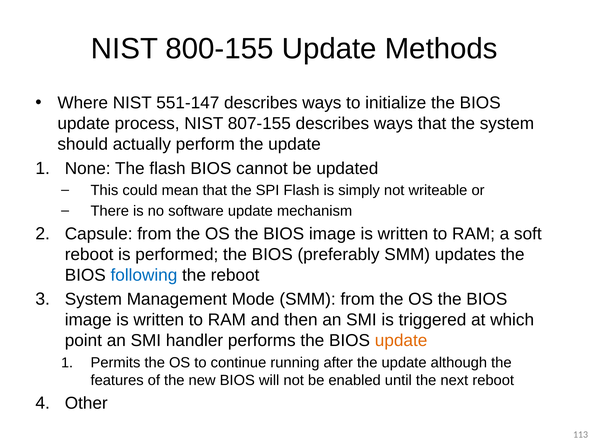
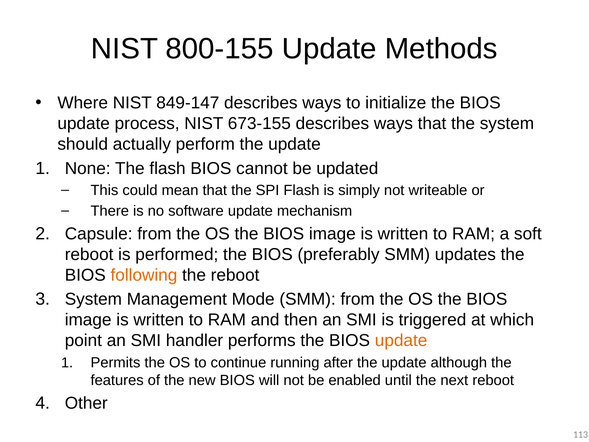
551-147: 551-147 -> 849-147 (188, 103)
807-155: 807-155 -> 673-155 (259, 123)
following colour: blue -> orange (144, 275)
